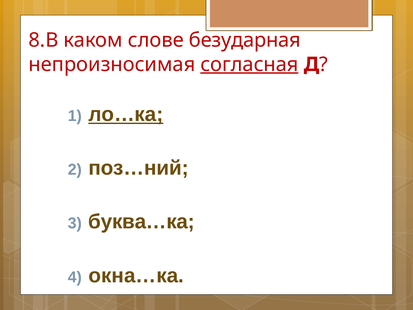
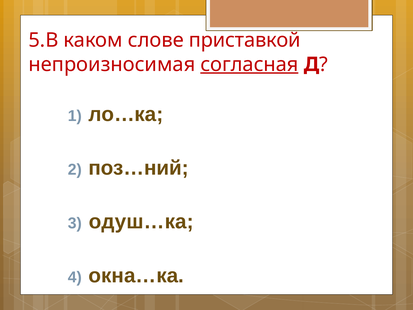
8.В: 8.В -> 5.В (43, 40)
безударная: безударная -> приставкой (245, 40)
ло…ка underline: present -> none (126, 114)
буква…ка: буква…ка -> одуш…ка (141, 222)
